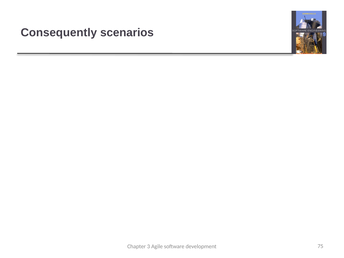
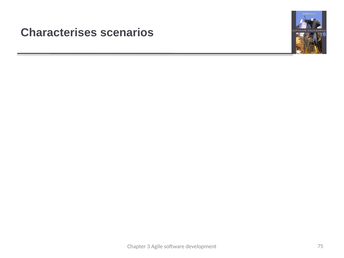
Consequently: Consequently -> Characterises (59, 33)
